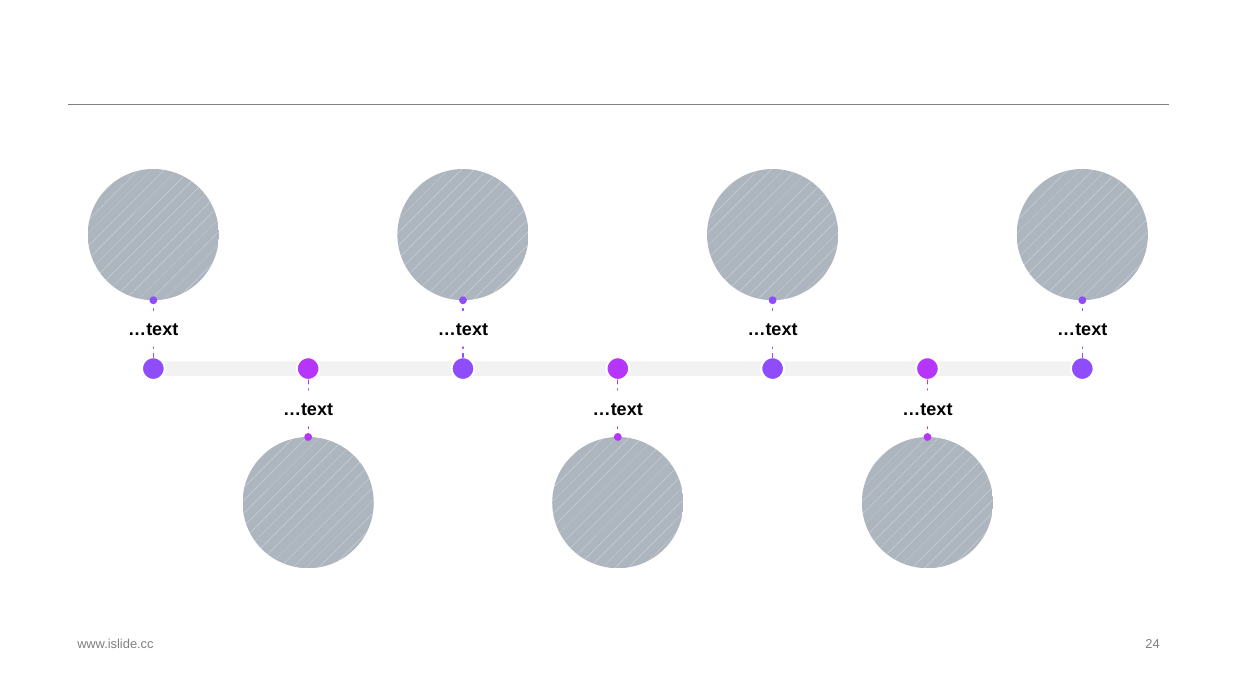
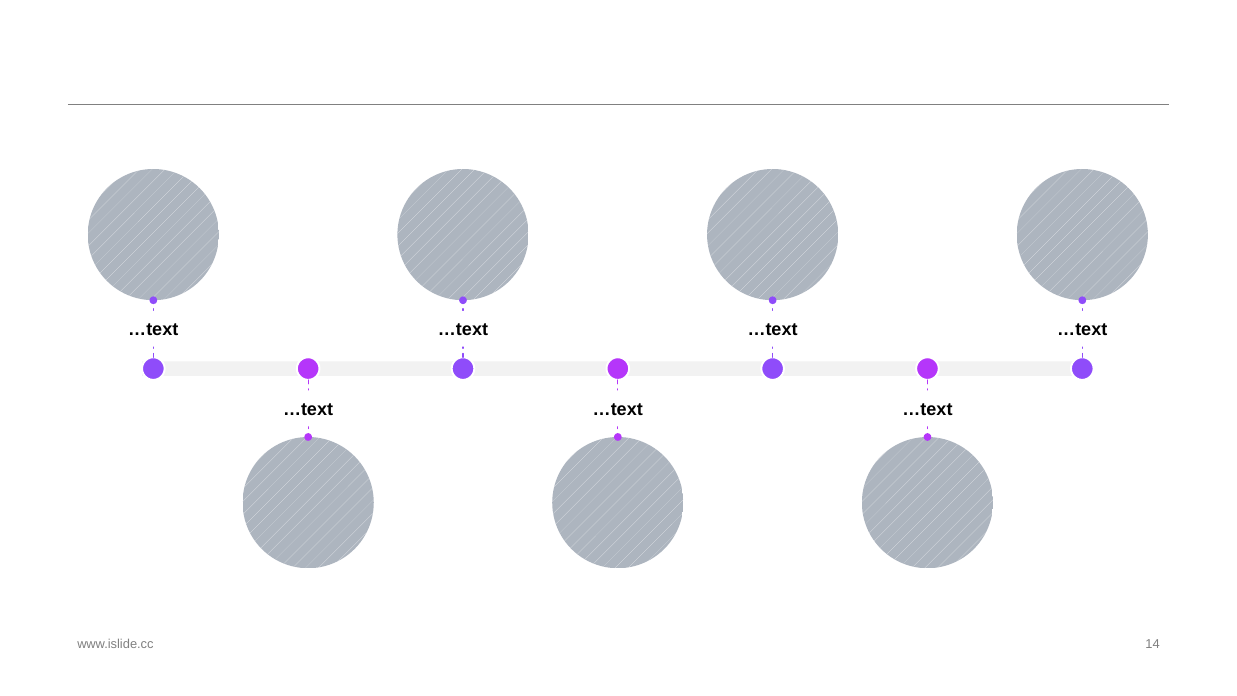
24: 24 -> 14 (1153, 645)
